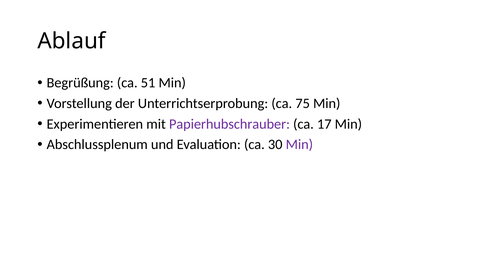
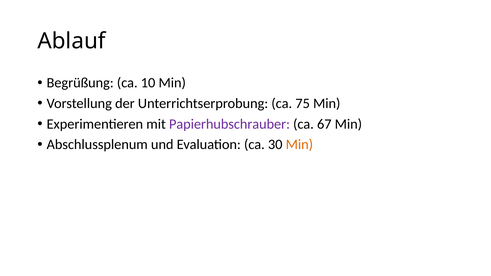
51: 51 -> 10 (148, 83)
17: 17 -> 67 (324, 124)
Min colour: purple -> orange (299, 145)
